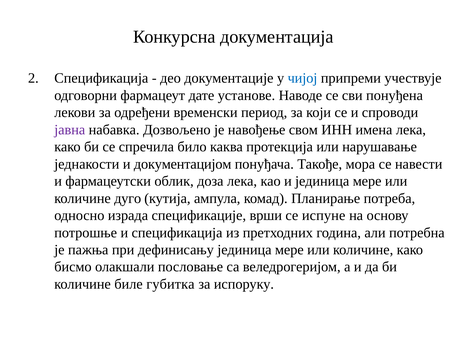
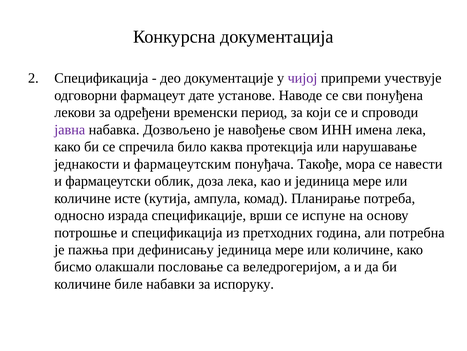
чијој colour: blue -> purple (302, 78)
документацијом: документацијом -> фармацеутским (183, 164)
дуго: дуго -> исте (128, 198)
губитка: губитка -> набавки (171, 283)
